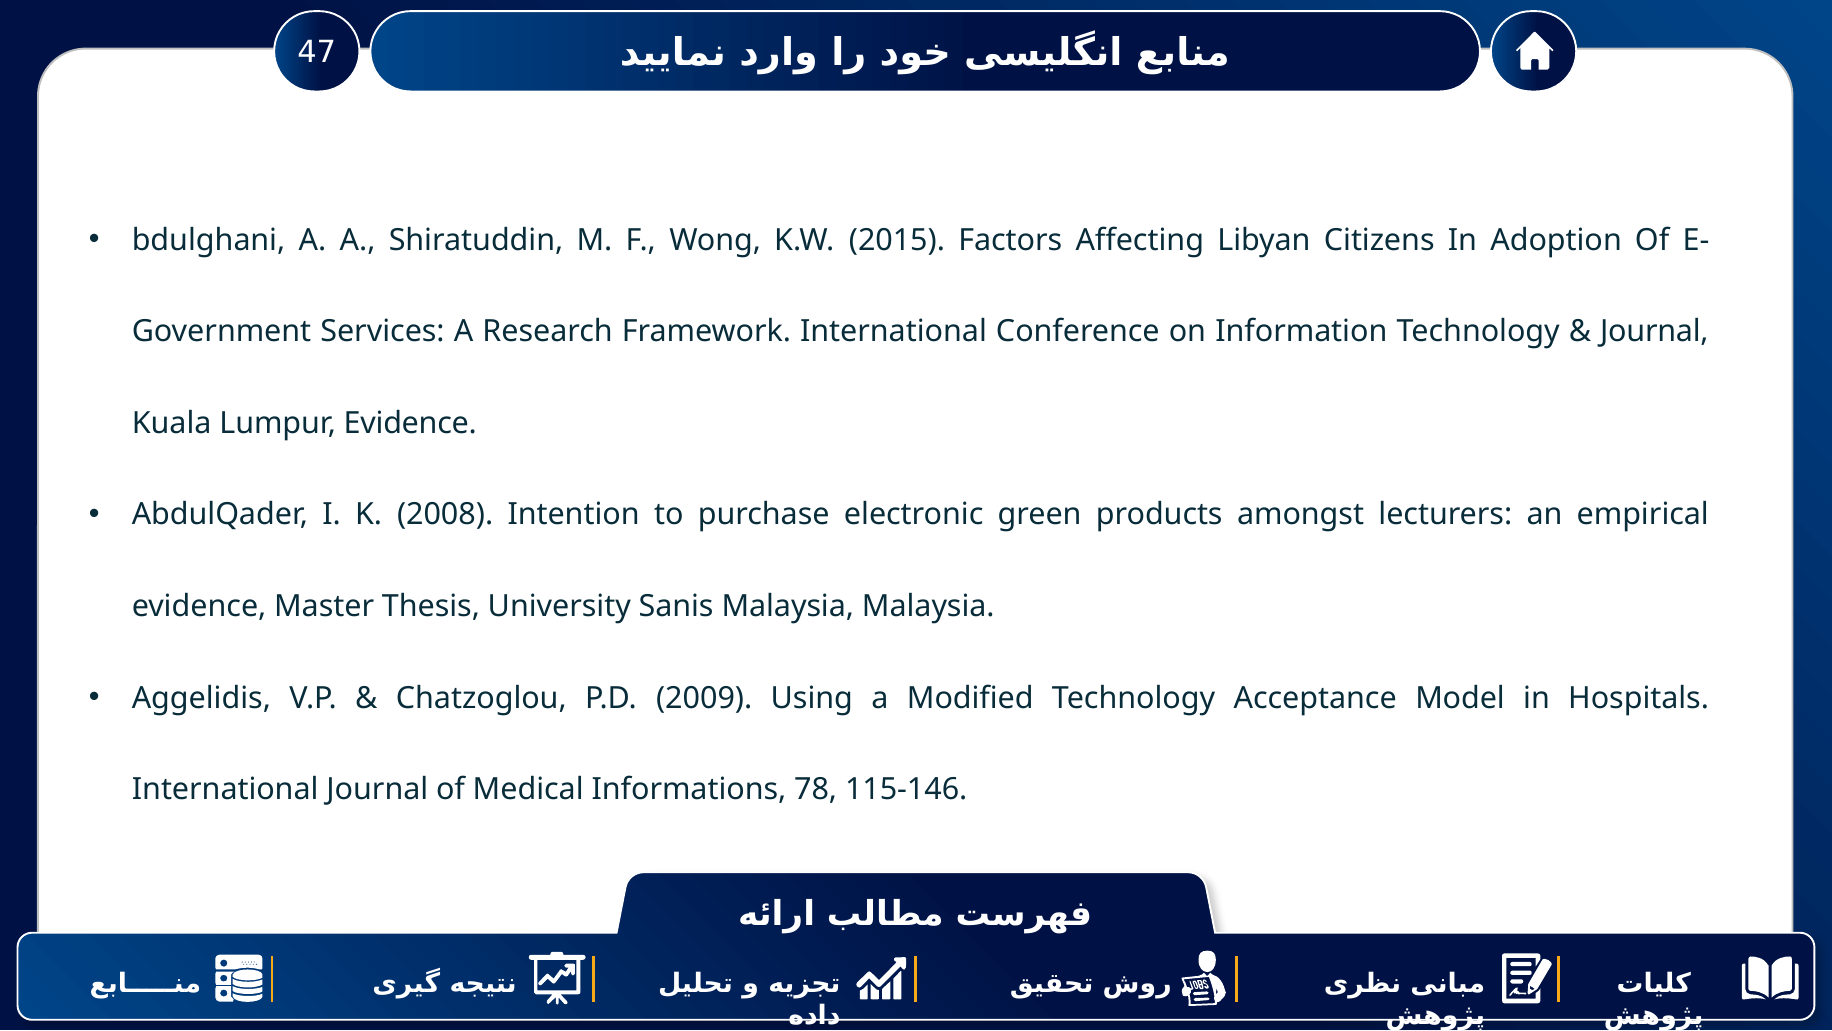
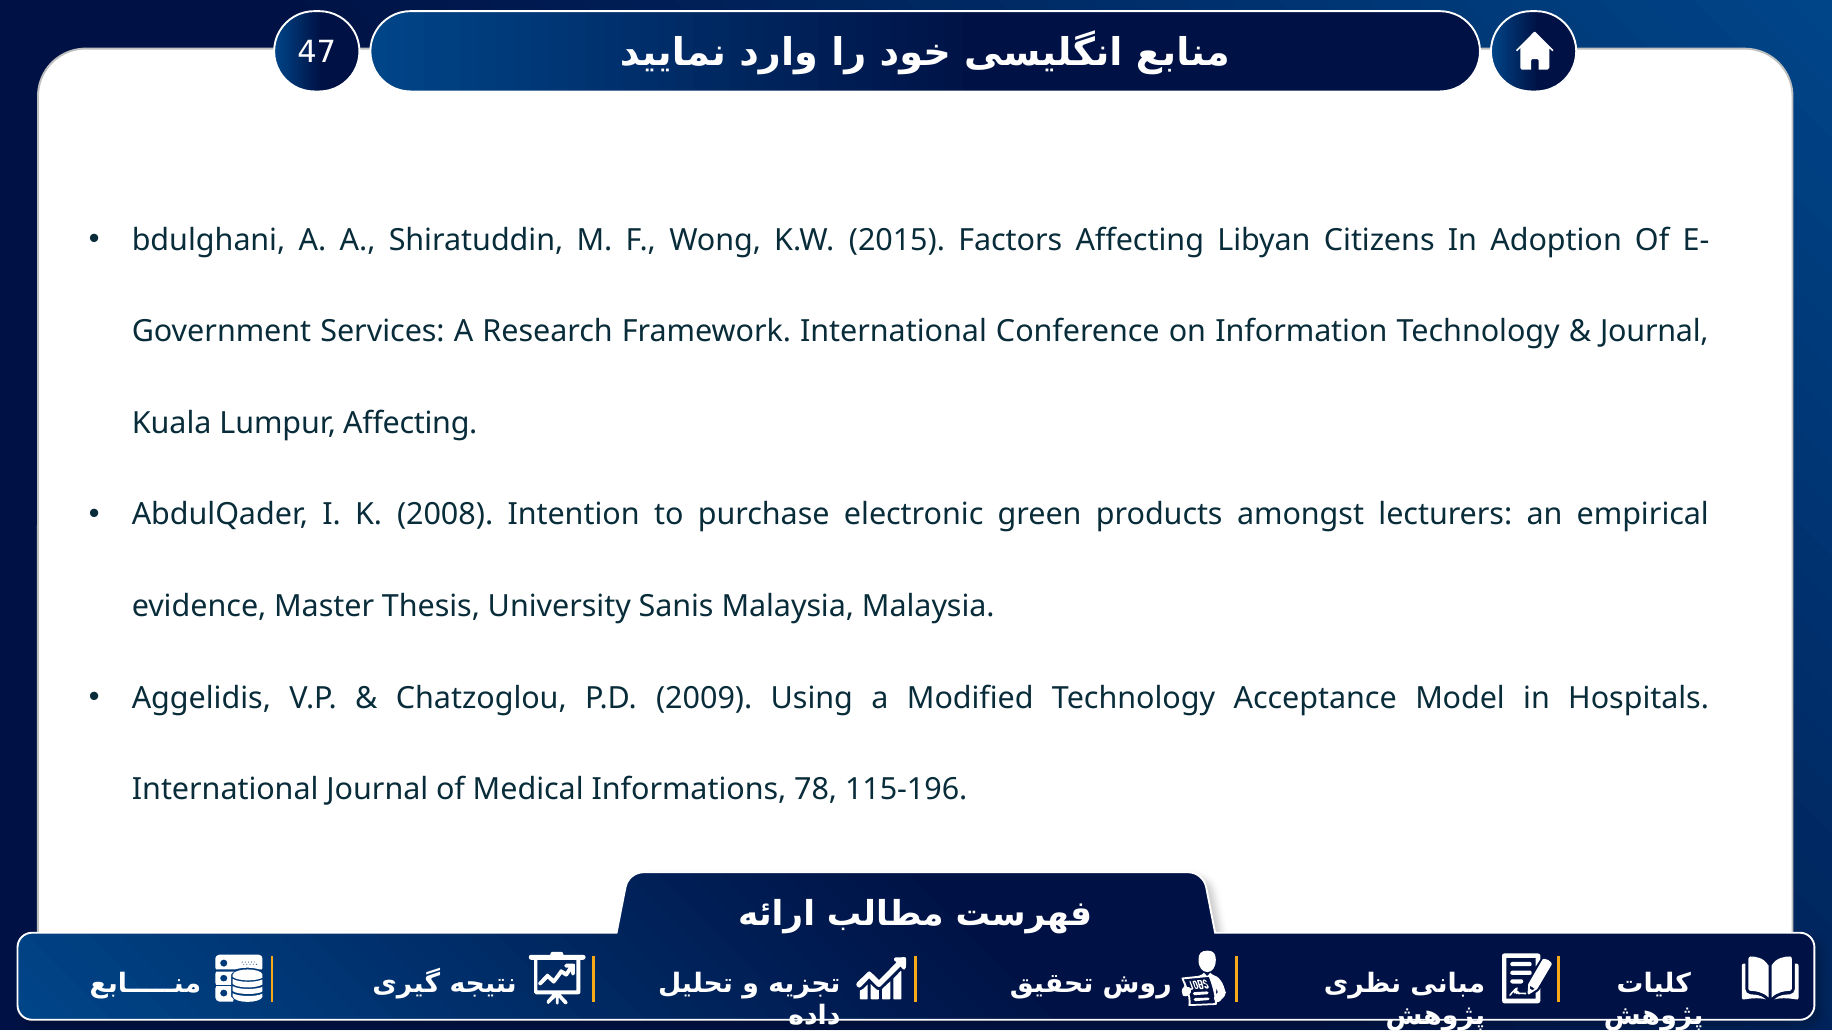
Lumpur Evidence: Evidence -> Affecting (410, 423)
115-146: 115-146 -> 115-196 (906, 789)
